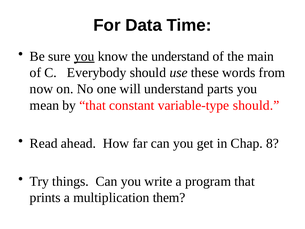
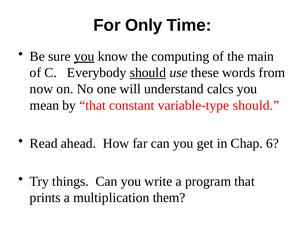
Data: Data -> Only (144, 25)
the understand: understand -> computing (180, 56)
should underline: none -> present (148, 73)
parts: parts -> calcs (220, 89)
8: 8 -> 6 (273, 143)
